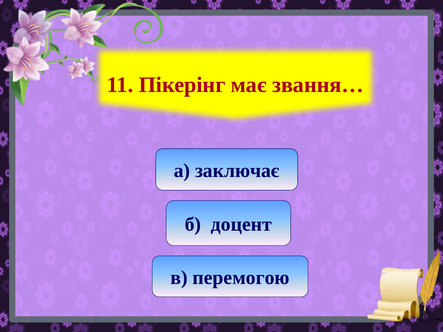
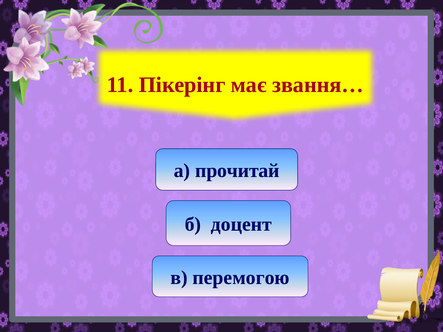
заключає: заключає -> прочитай (237, 171)
